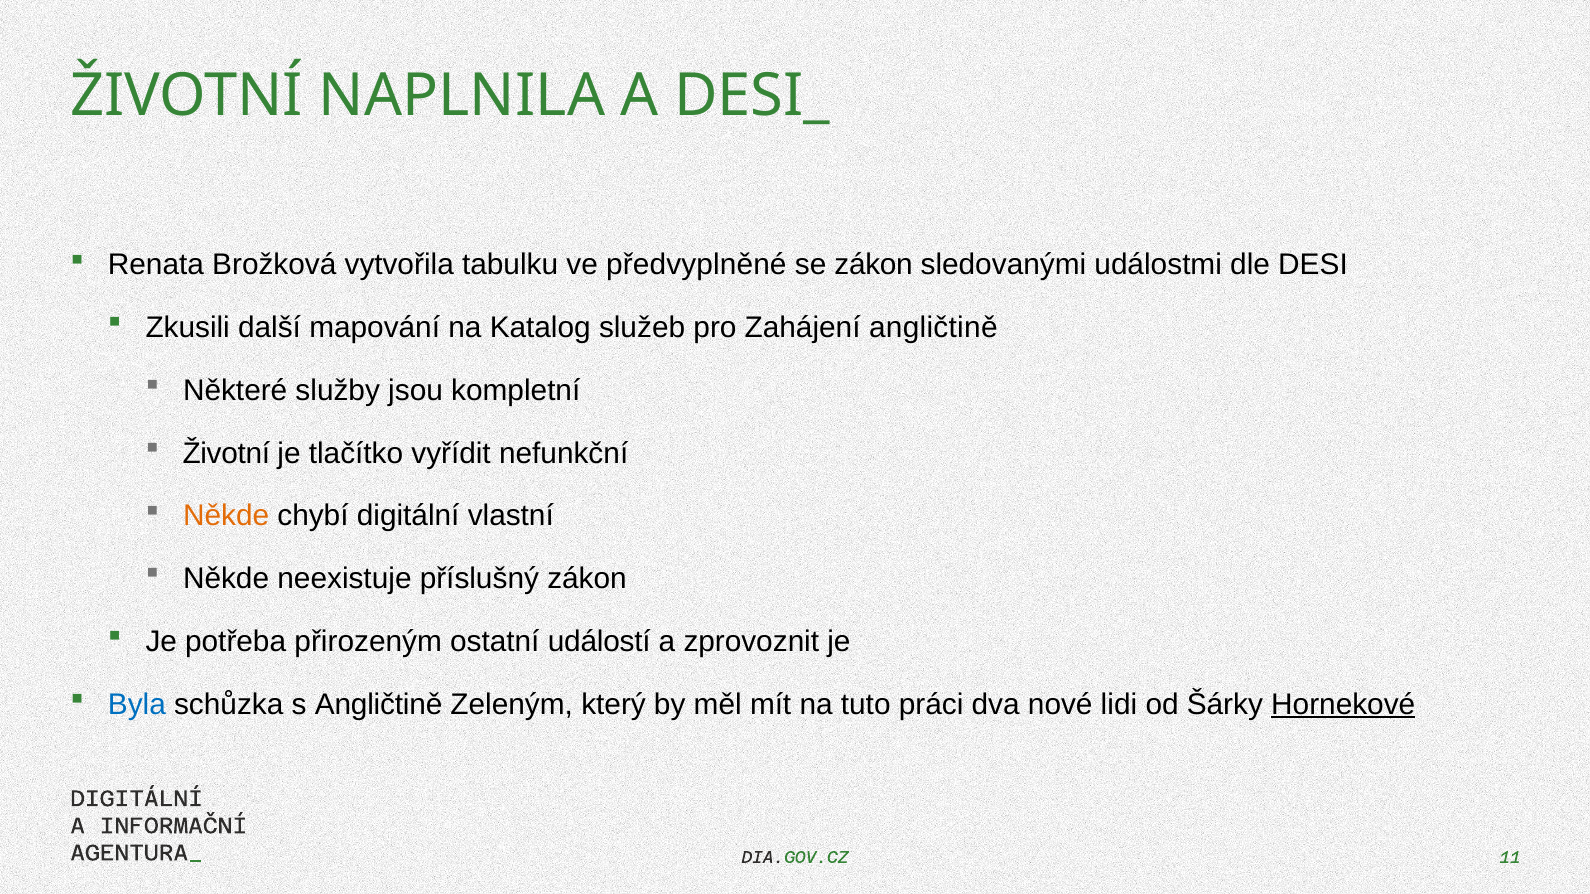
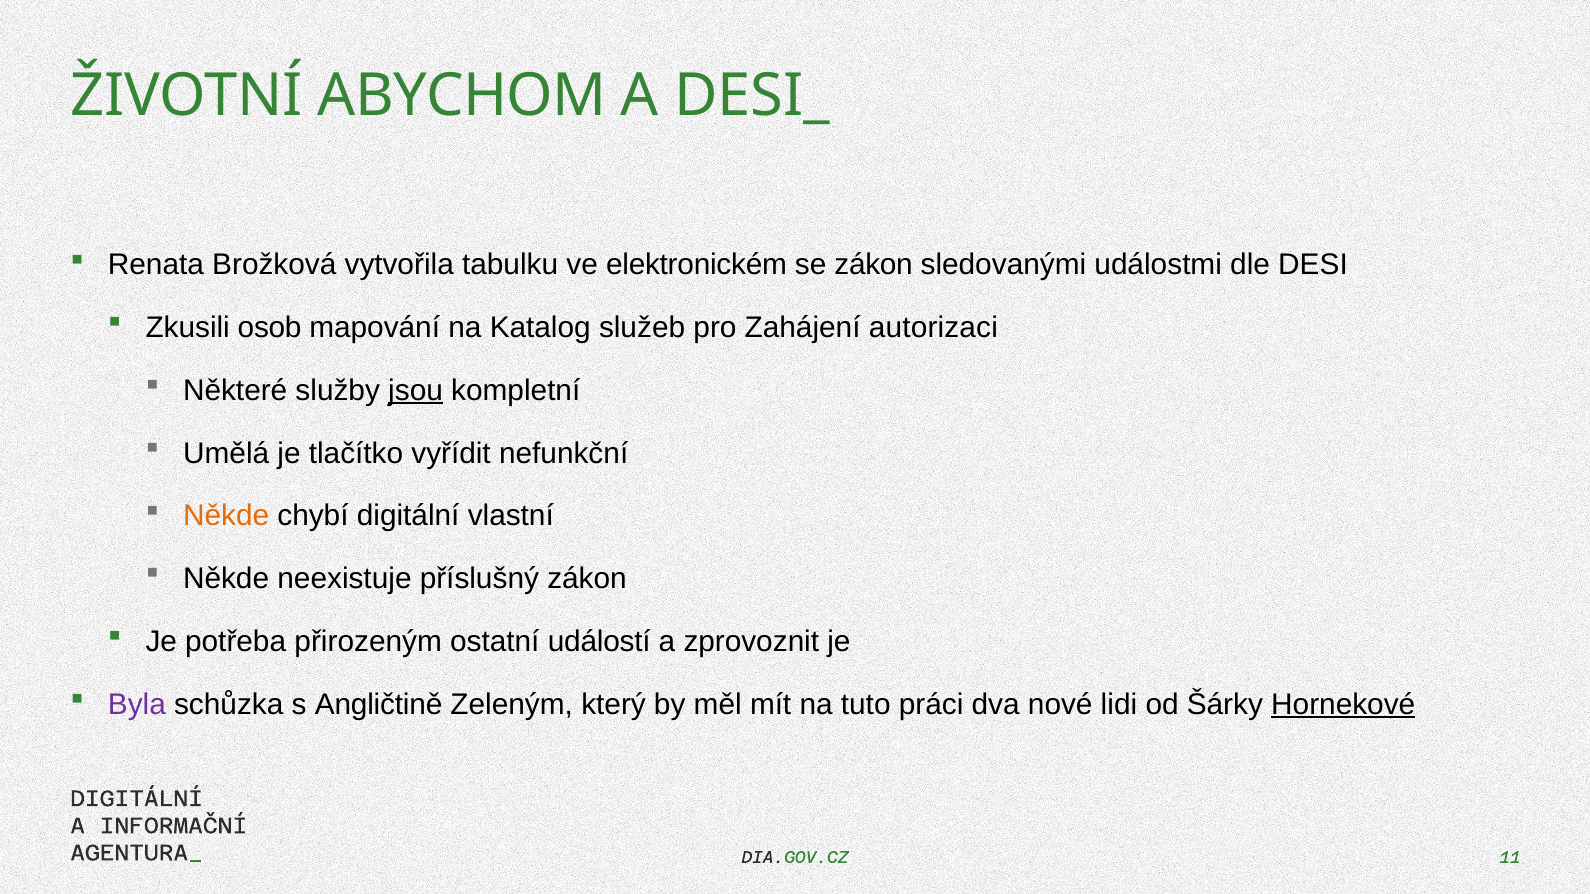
NAPLNILA: NAPLNILA -> ABYCHOM (462, 96)
předvyplněné: předvyplněné -> elektronickém (696, 265)
další: další -> osob (270, 328)
Zahájení angličtině: angličtině -> autorizaci (933, 328)
jsou underline: none -> present (416, 391)
Životní: Životní -> Umělá (226, 453)
Byla colour: blue -> purple (137, 705)
